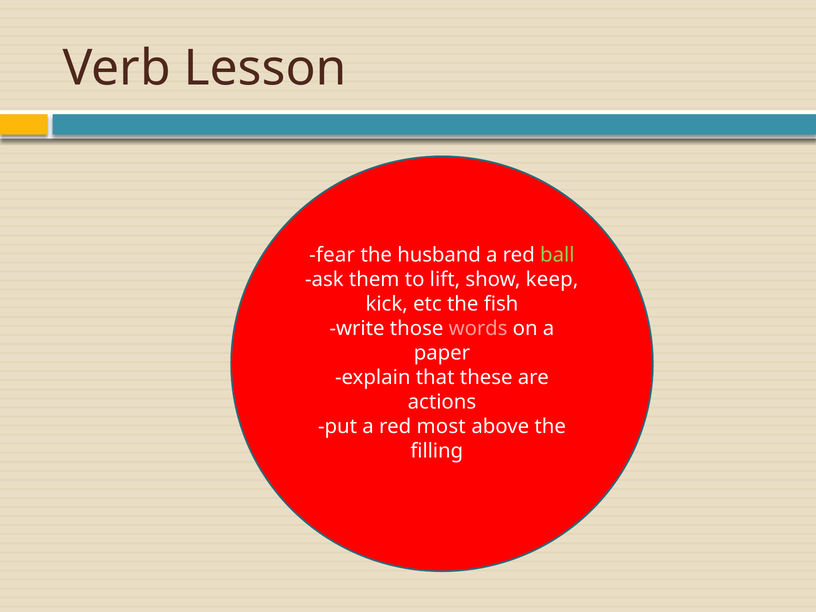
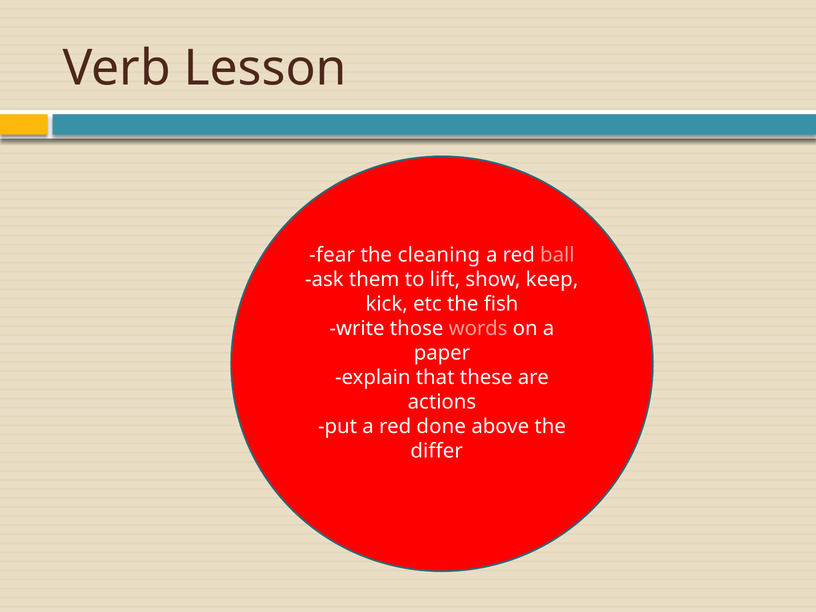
husband: husband -> cleaning (439, 255)
ball colour: light green -> pink (557, 255)
most: most -> done (441, 426)
filling: filling -> differ (437, 451)
